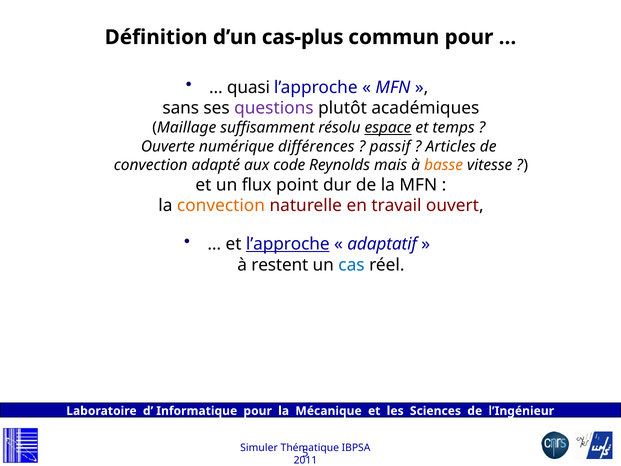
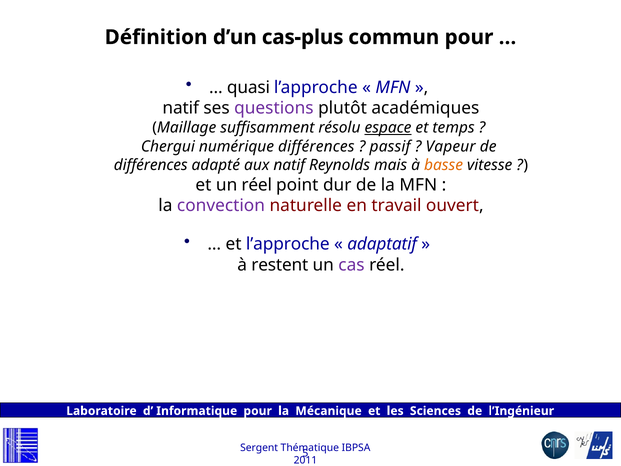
sans: sans -> natif (181, 108)
Ouverte: Ouverte -> Chergui (168, 146)
Articles: Articles -> Vapeur (451, 146)
convection: convection -> différences (151, 165)
aux code: code -> natif (289, 165)
un flux: flux -> réel (257, 185)
convection colour: orange -> purple (221, 205)
l’approche underline: present -> none (288, 244)
cas colour: blue -> purple (351, 265)
Simuler: Simuler -> Sergent (259, 448)
